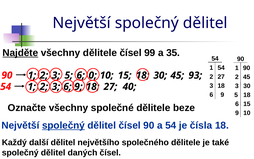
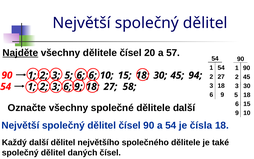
99: 99 -> 20 (150, 53)
35: 35 -> 57 (173, 53)
6 0: 0 -> 6 (93, 75)
93: 93 -> 94 (195, 75)
40: 40 -> 58 (129, 87)
dělitele beze: beze -> další (184, 108)
společný underline: present -> none (63, 125)
